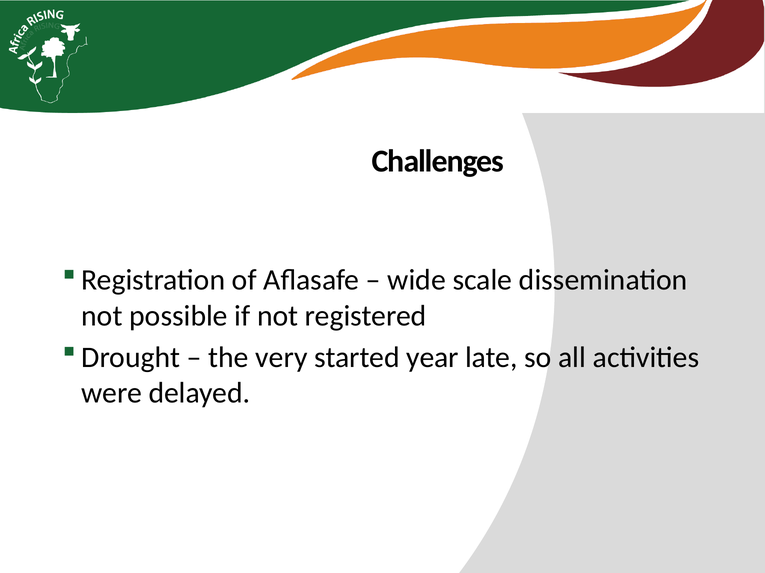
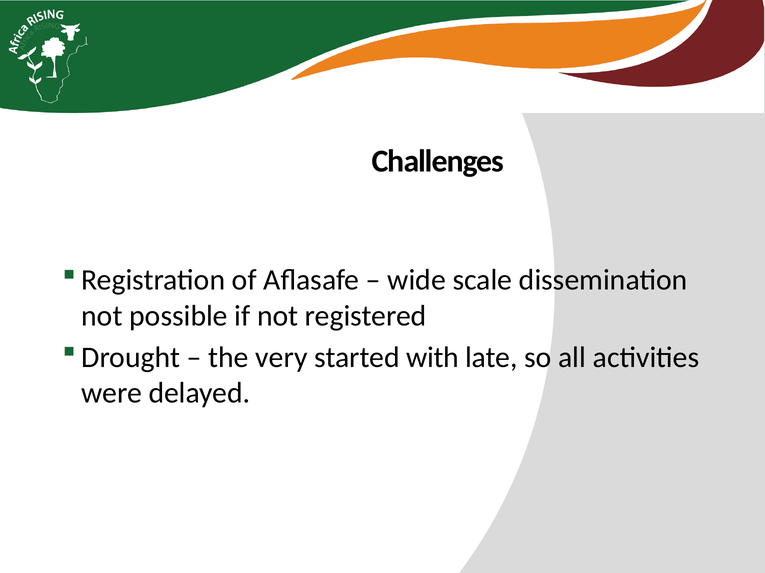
year: year -> with (432, 358)
